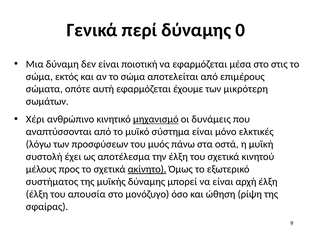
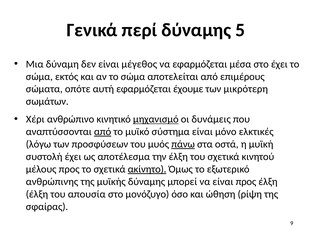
0: 0 -> 5 (240, 30)
ποιοτική: ποιοτική -> μέγεθος (139, 64)
στο στις: στις -> έχει (279, 64)
από underline: none -> present (103, 132)
πάνω underline: none -> present (183, 144)
συστήματος: συστήματος -> ανθρώπινης (52, 182)
είναι αρχή: αρχή -> προς (246, 182)
